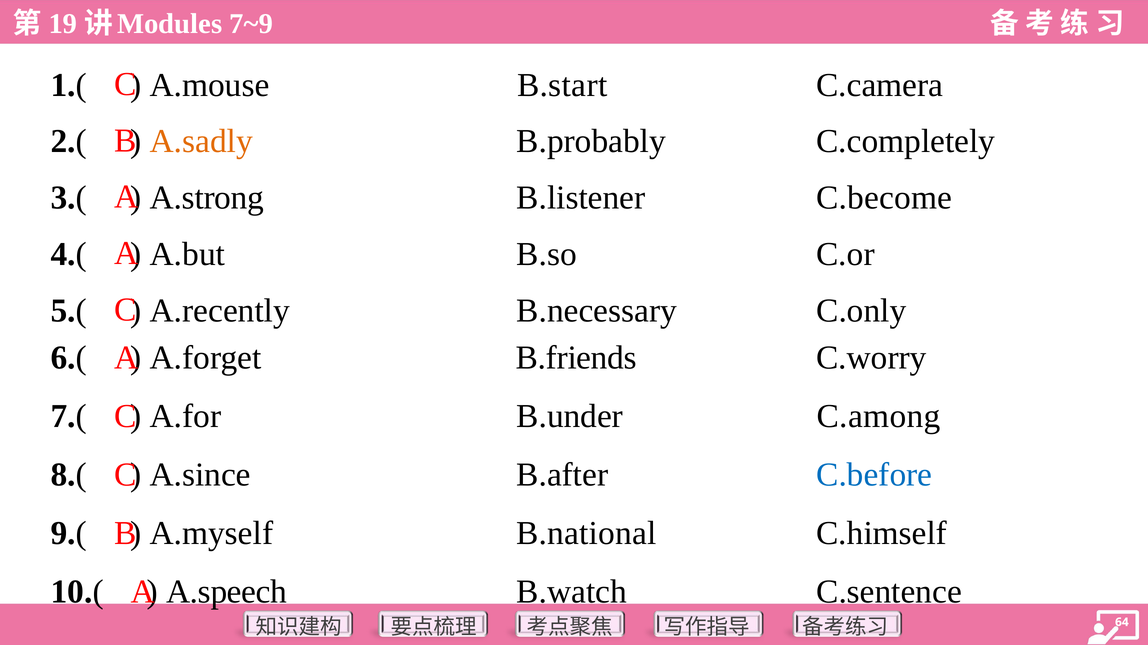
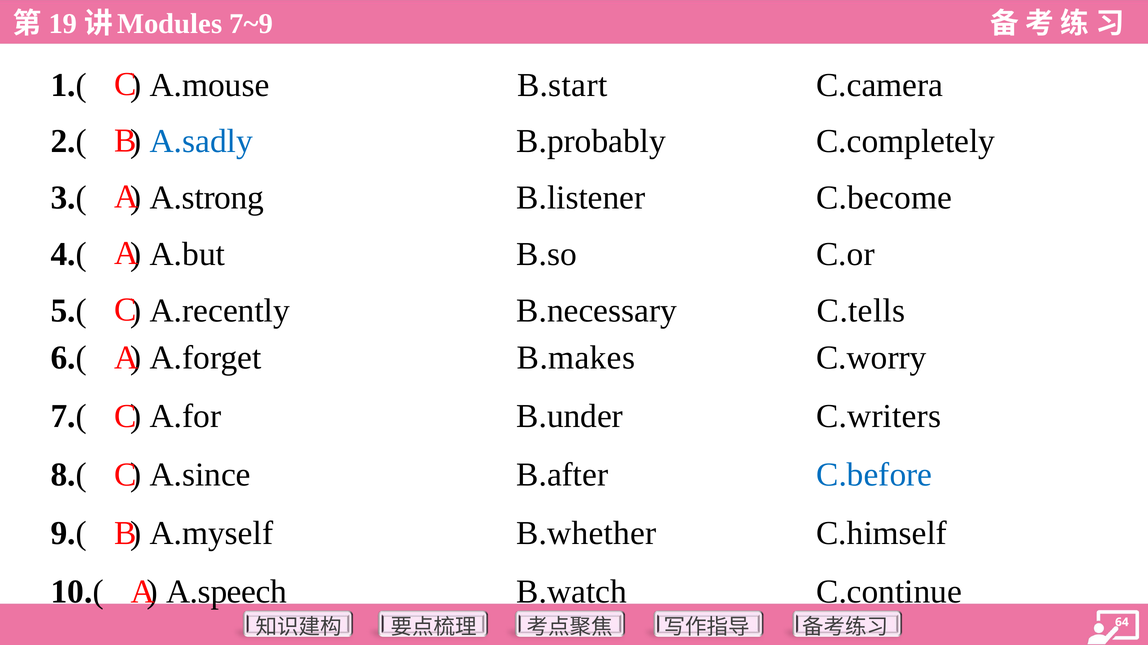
A.sadly colour: orange -> blue (201, 142)
C.only: C.only -> C.tells (861, 311)
B.friends: B.friends -> B.makes (576, 358)
C.among: C.among -> C.writers (879, 417)
B.national: B.national -> B.whether (586, 534)
C.sentence: C.sentence -> C.continue (889, 592)
